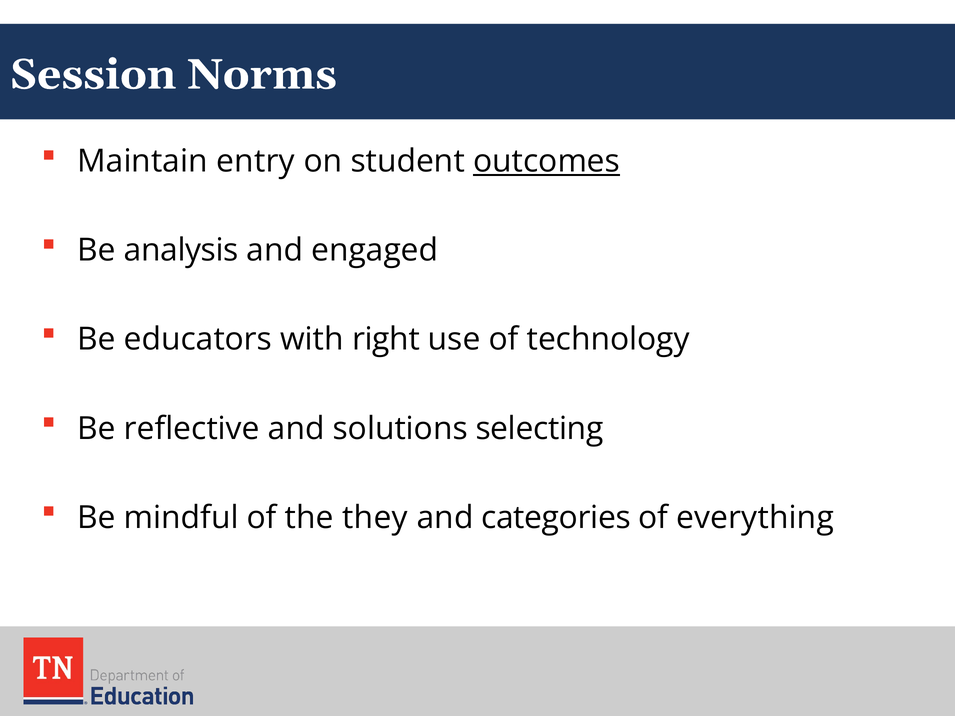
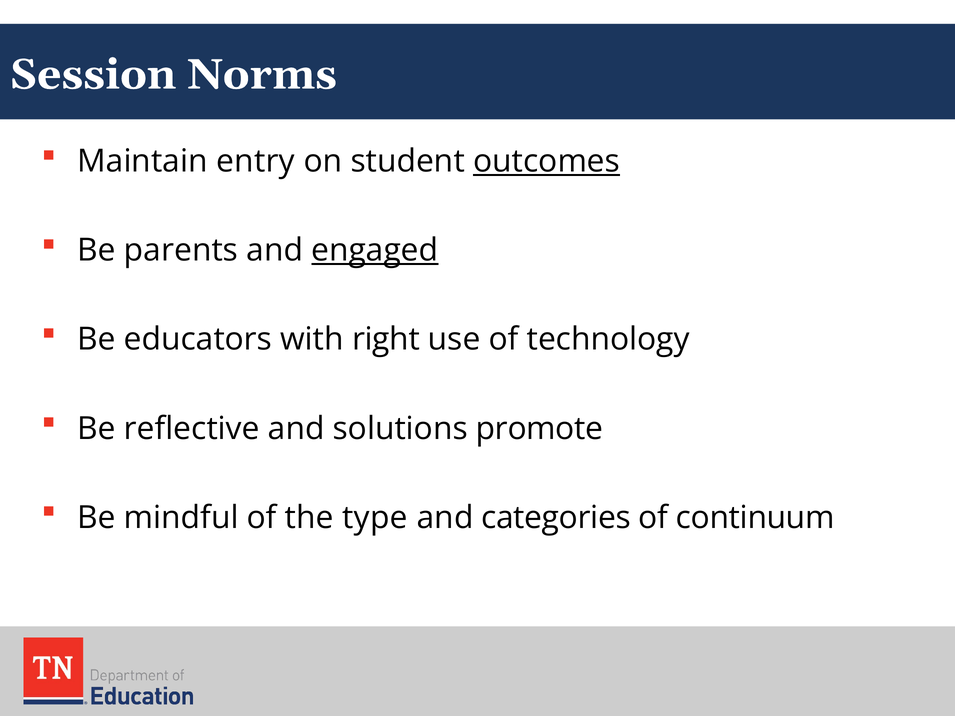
analysis: analysis -> parents (181, 250)
engaged underline: none -> present (375, 250)
selecting: selecting -> promote (539, 429)
they: they -> type (375, 518)
everything: everything -> continuum (755, 518)
